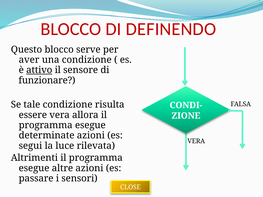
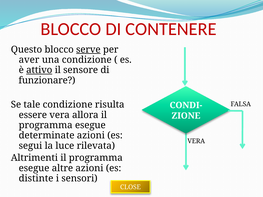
DEFINENDO: DEFINENDO -> CONTENERE (171, 29)
serve underline: none -> present (88, 50)
passare: passare -> distinte (36, 179)
